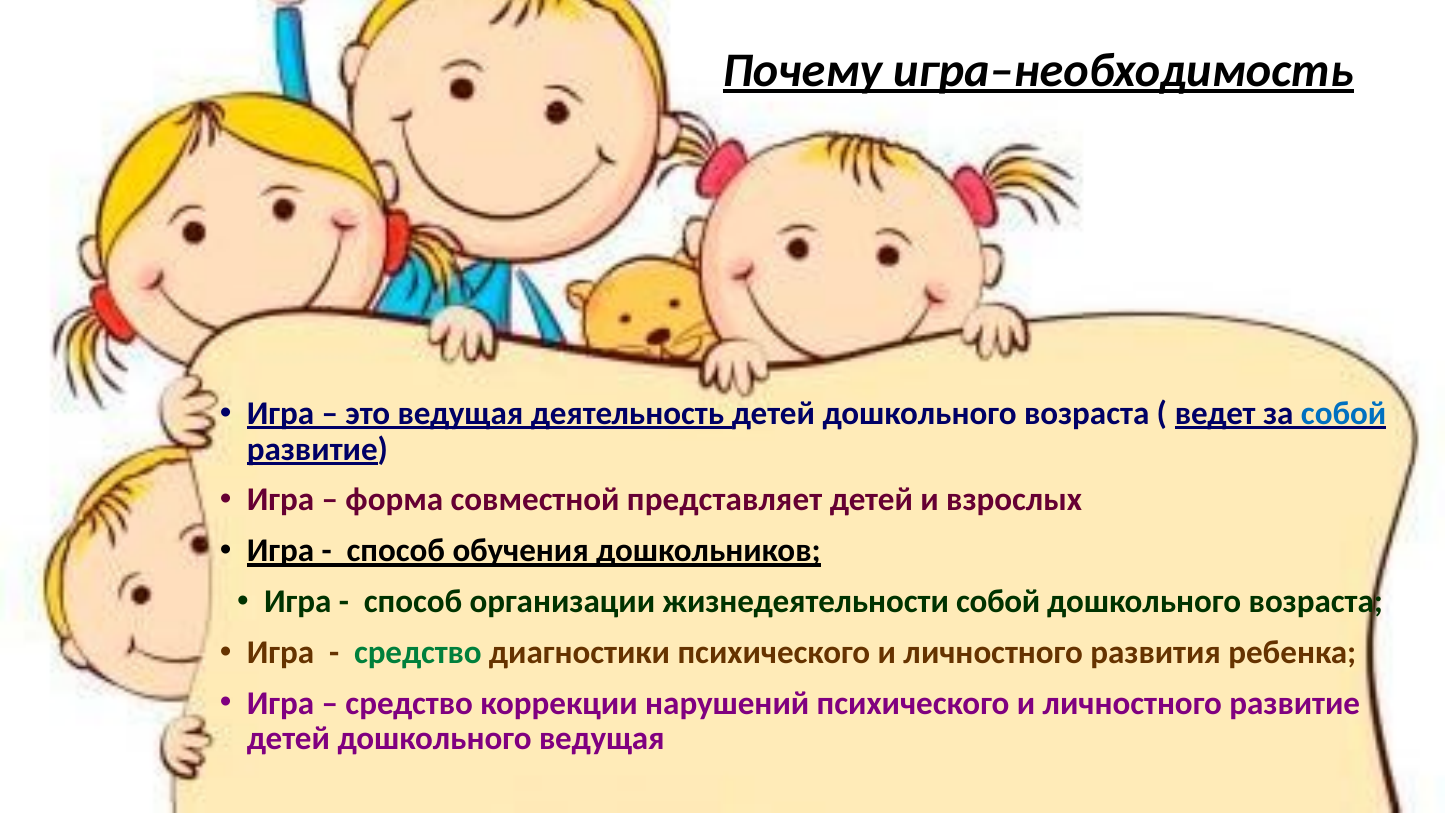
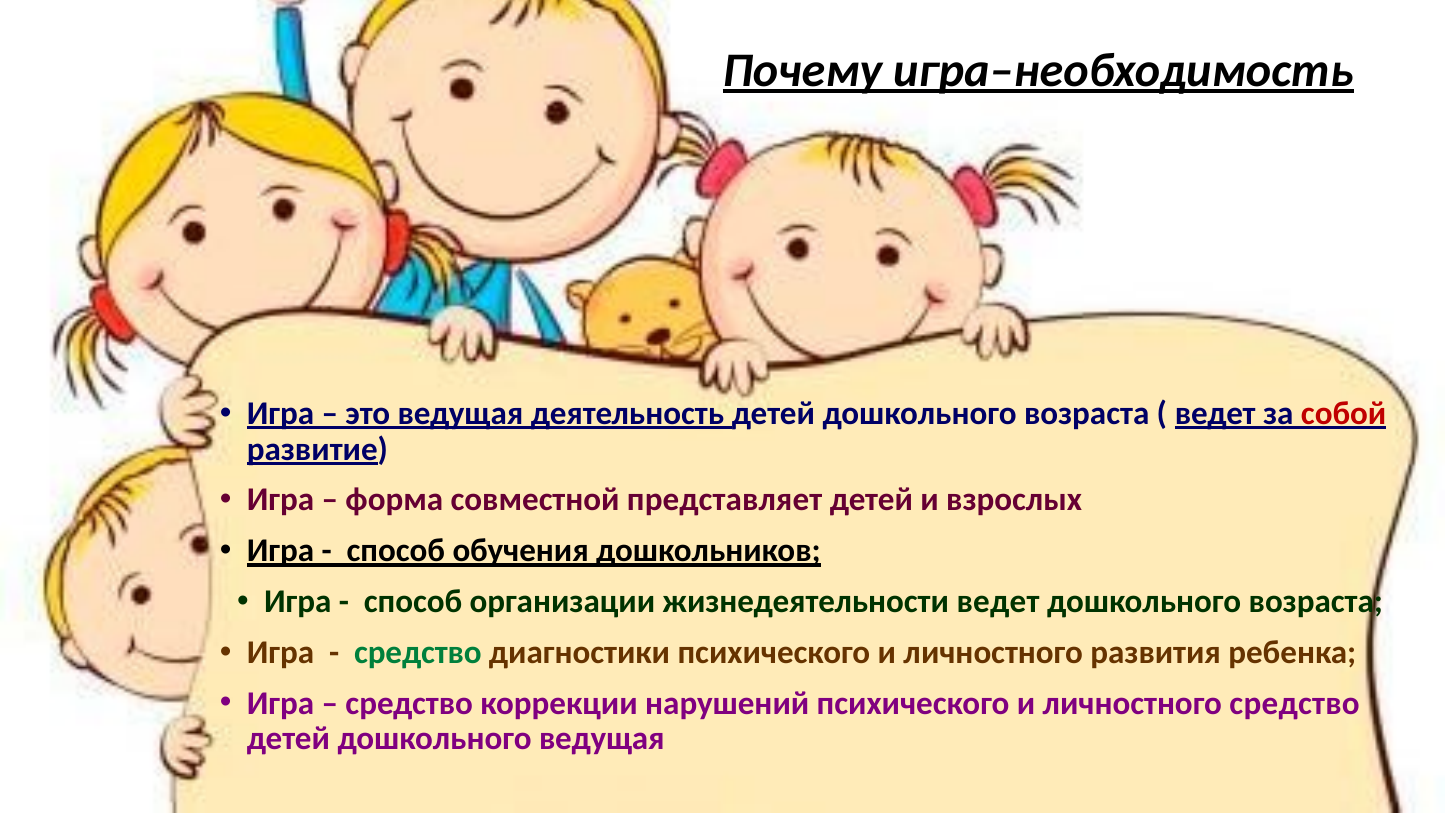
собой colour: blue -> red (1344, 413)
жизнедеятельности собой: собой -> ведет (998, 601)
личностного развитие: развитие -> средство (1295, 703)
